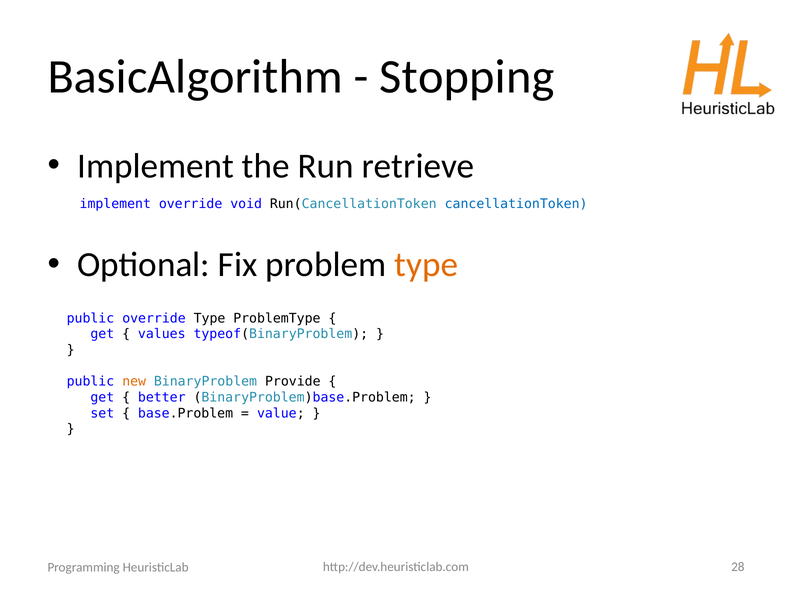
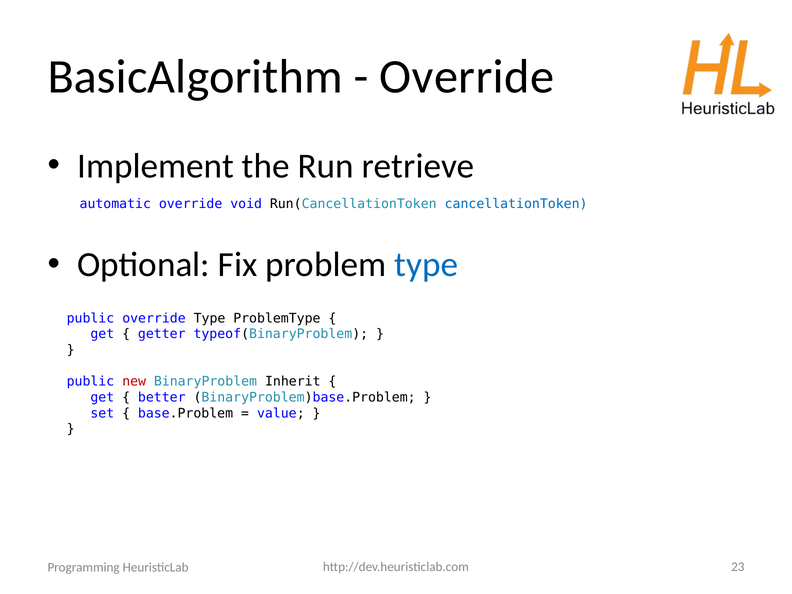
Stopping: Stopping -> Override (467, 77)
implement: implement -> automatic (115, 204)
type colour: orange -> blue (426, 265)
values: values -> getter (162, 334)
new colour: orange -> red (134, 382)
Provide: Provide -> Inherit (293, 382)
28: 28 -> 23 (738, 567)
